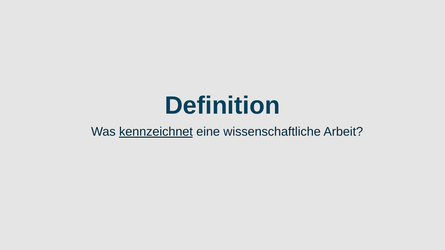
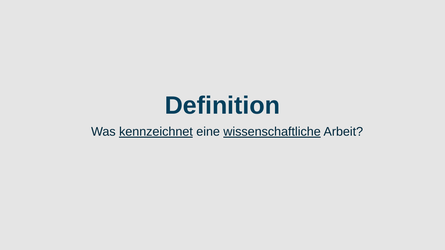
wissenschaftliche underline: none -> present (272, 132)
